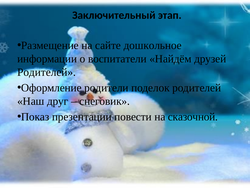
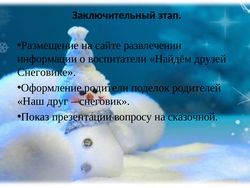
дошкольное: дошкольное -> развлечении (153, 45)
Родителей: Родителей -> Снеговике (47, 72)
повести: повести -> вопросу (133, 116)
